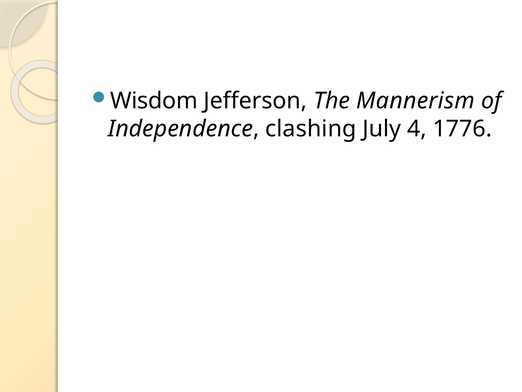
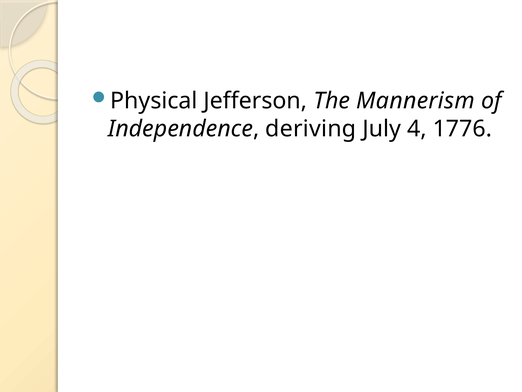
Wisdom: Wisdom -> Physical (154, 101)
clashing: clashing -> deriving (311, 129)
